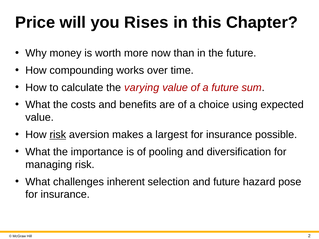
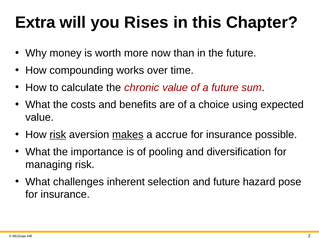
Price: Price -> Extra (35, 22)
varying: varying -> chronic (142, 88)
makes underline: none -> present (128, 135)
largest: largest -> accrue (172, 135)
